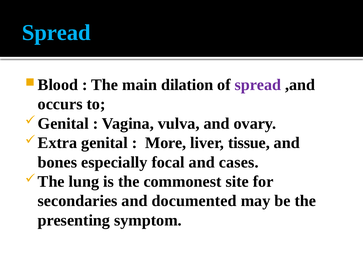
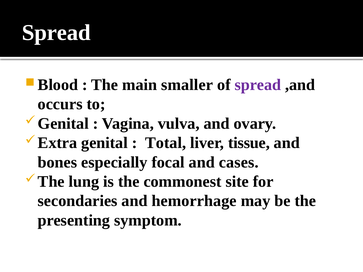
Spread colour: light blue -> white (56, 33)
dilation: dilation -> smaller (187, 85)
More: More -> Total (166, 143)
documented: documented -> hemorrhage (194, 201)
